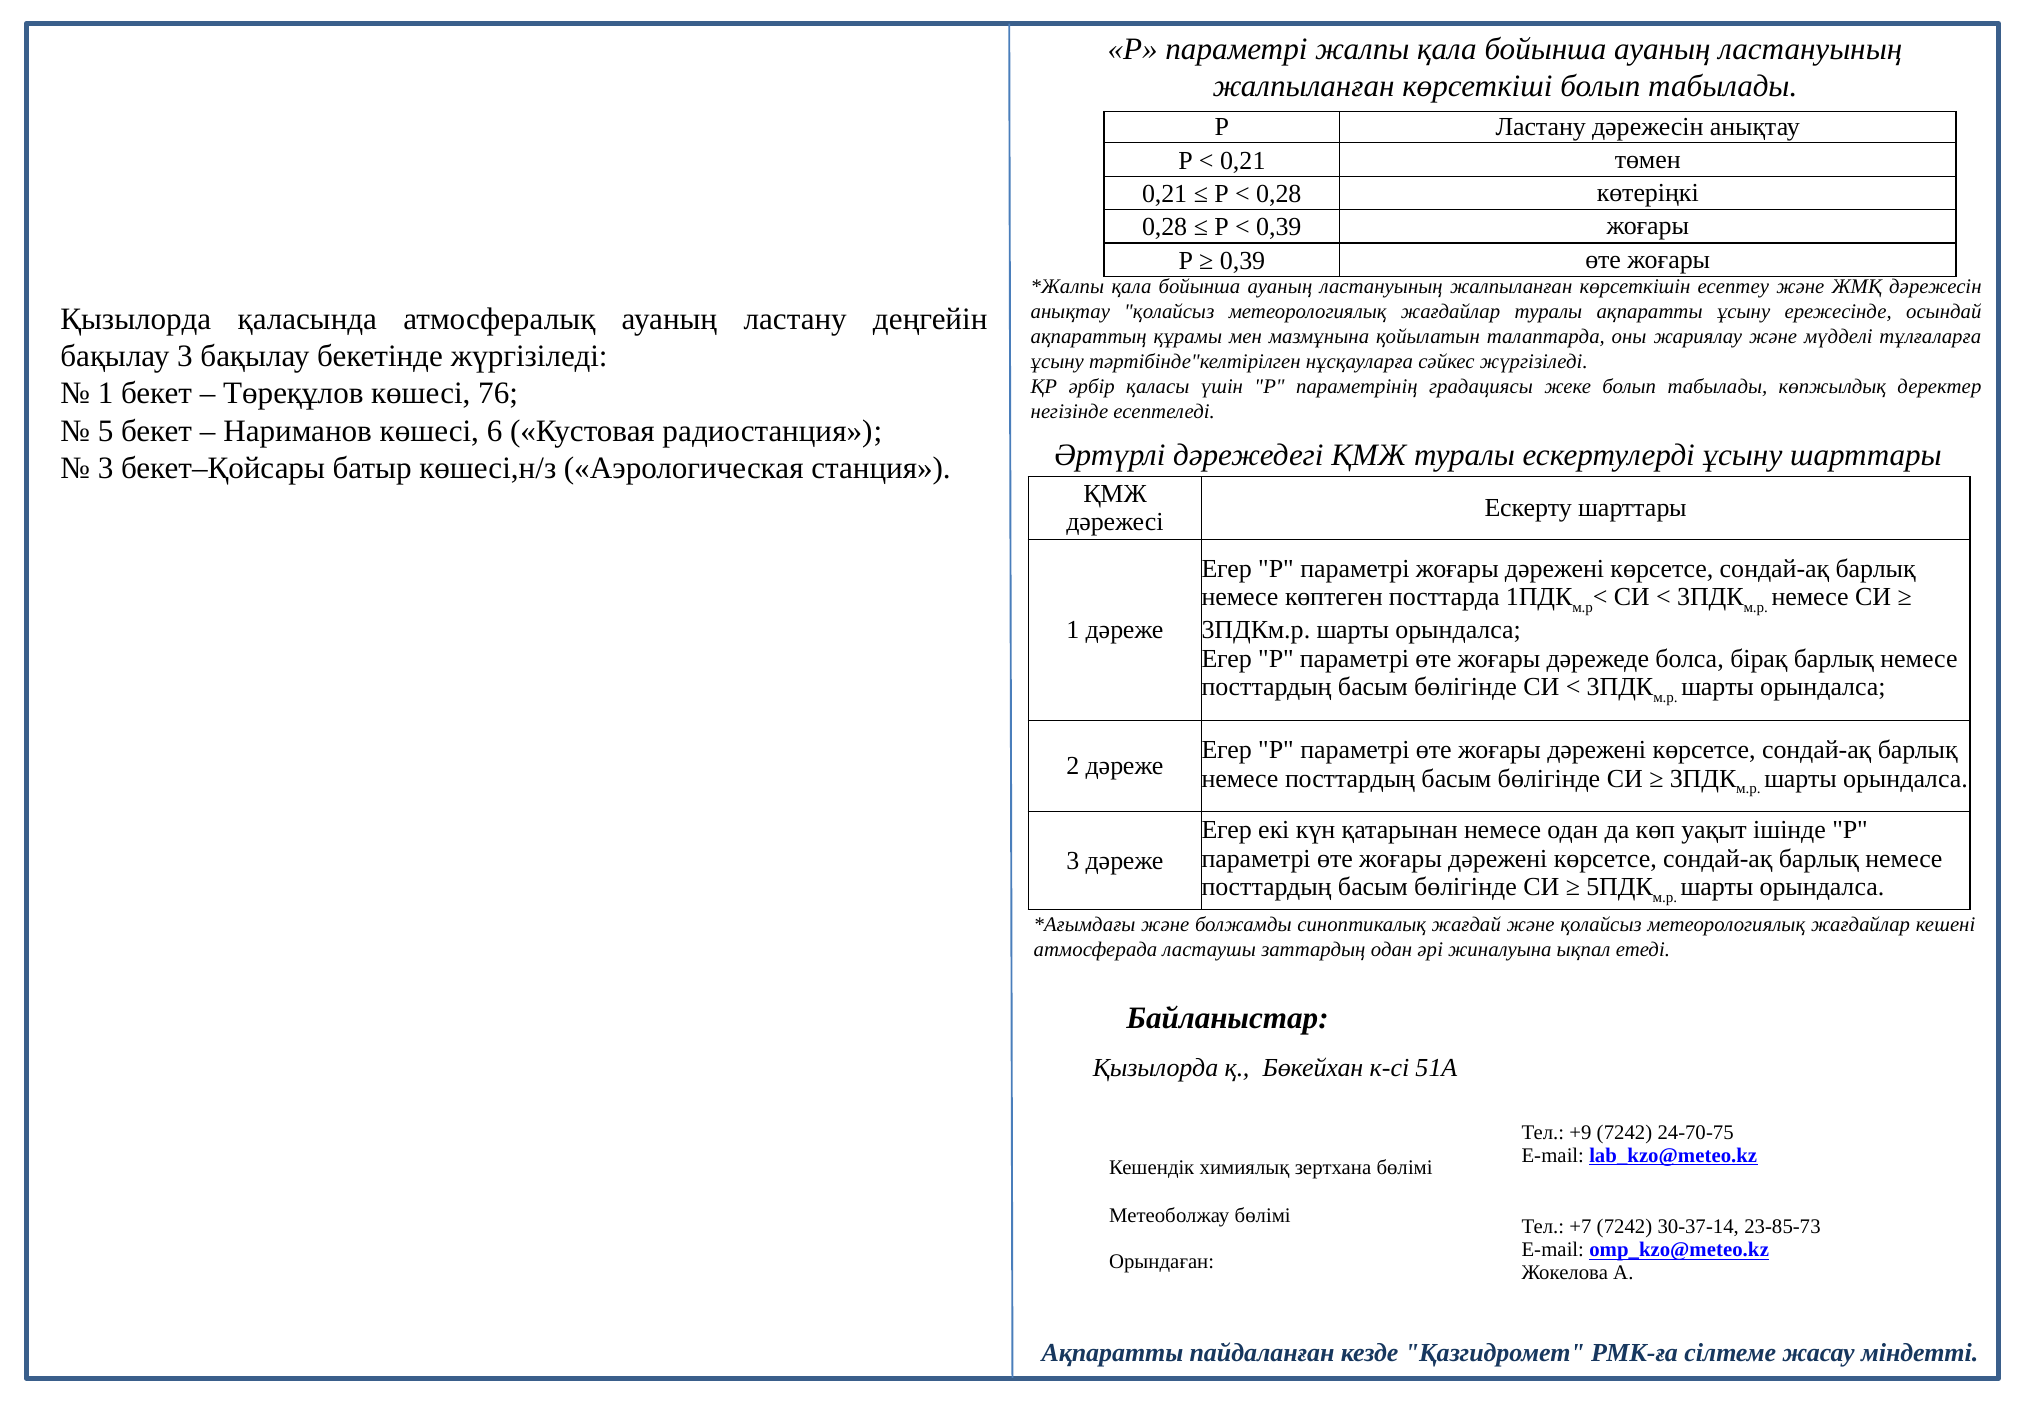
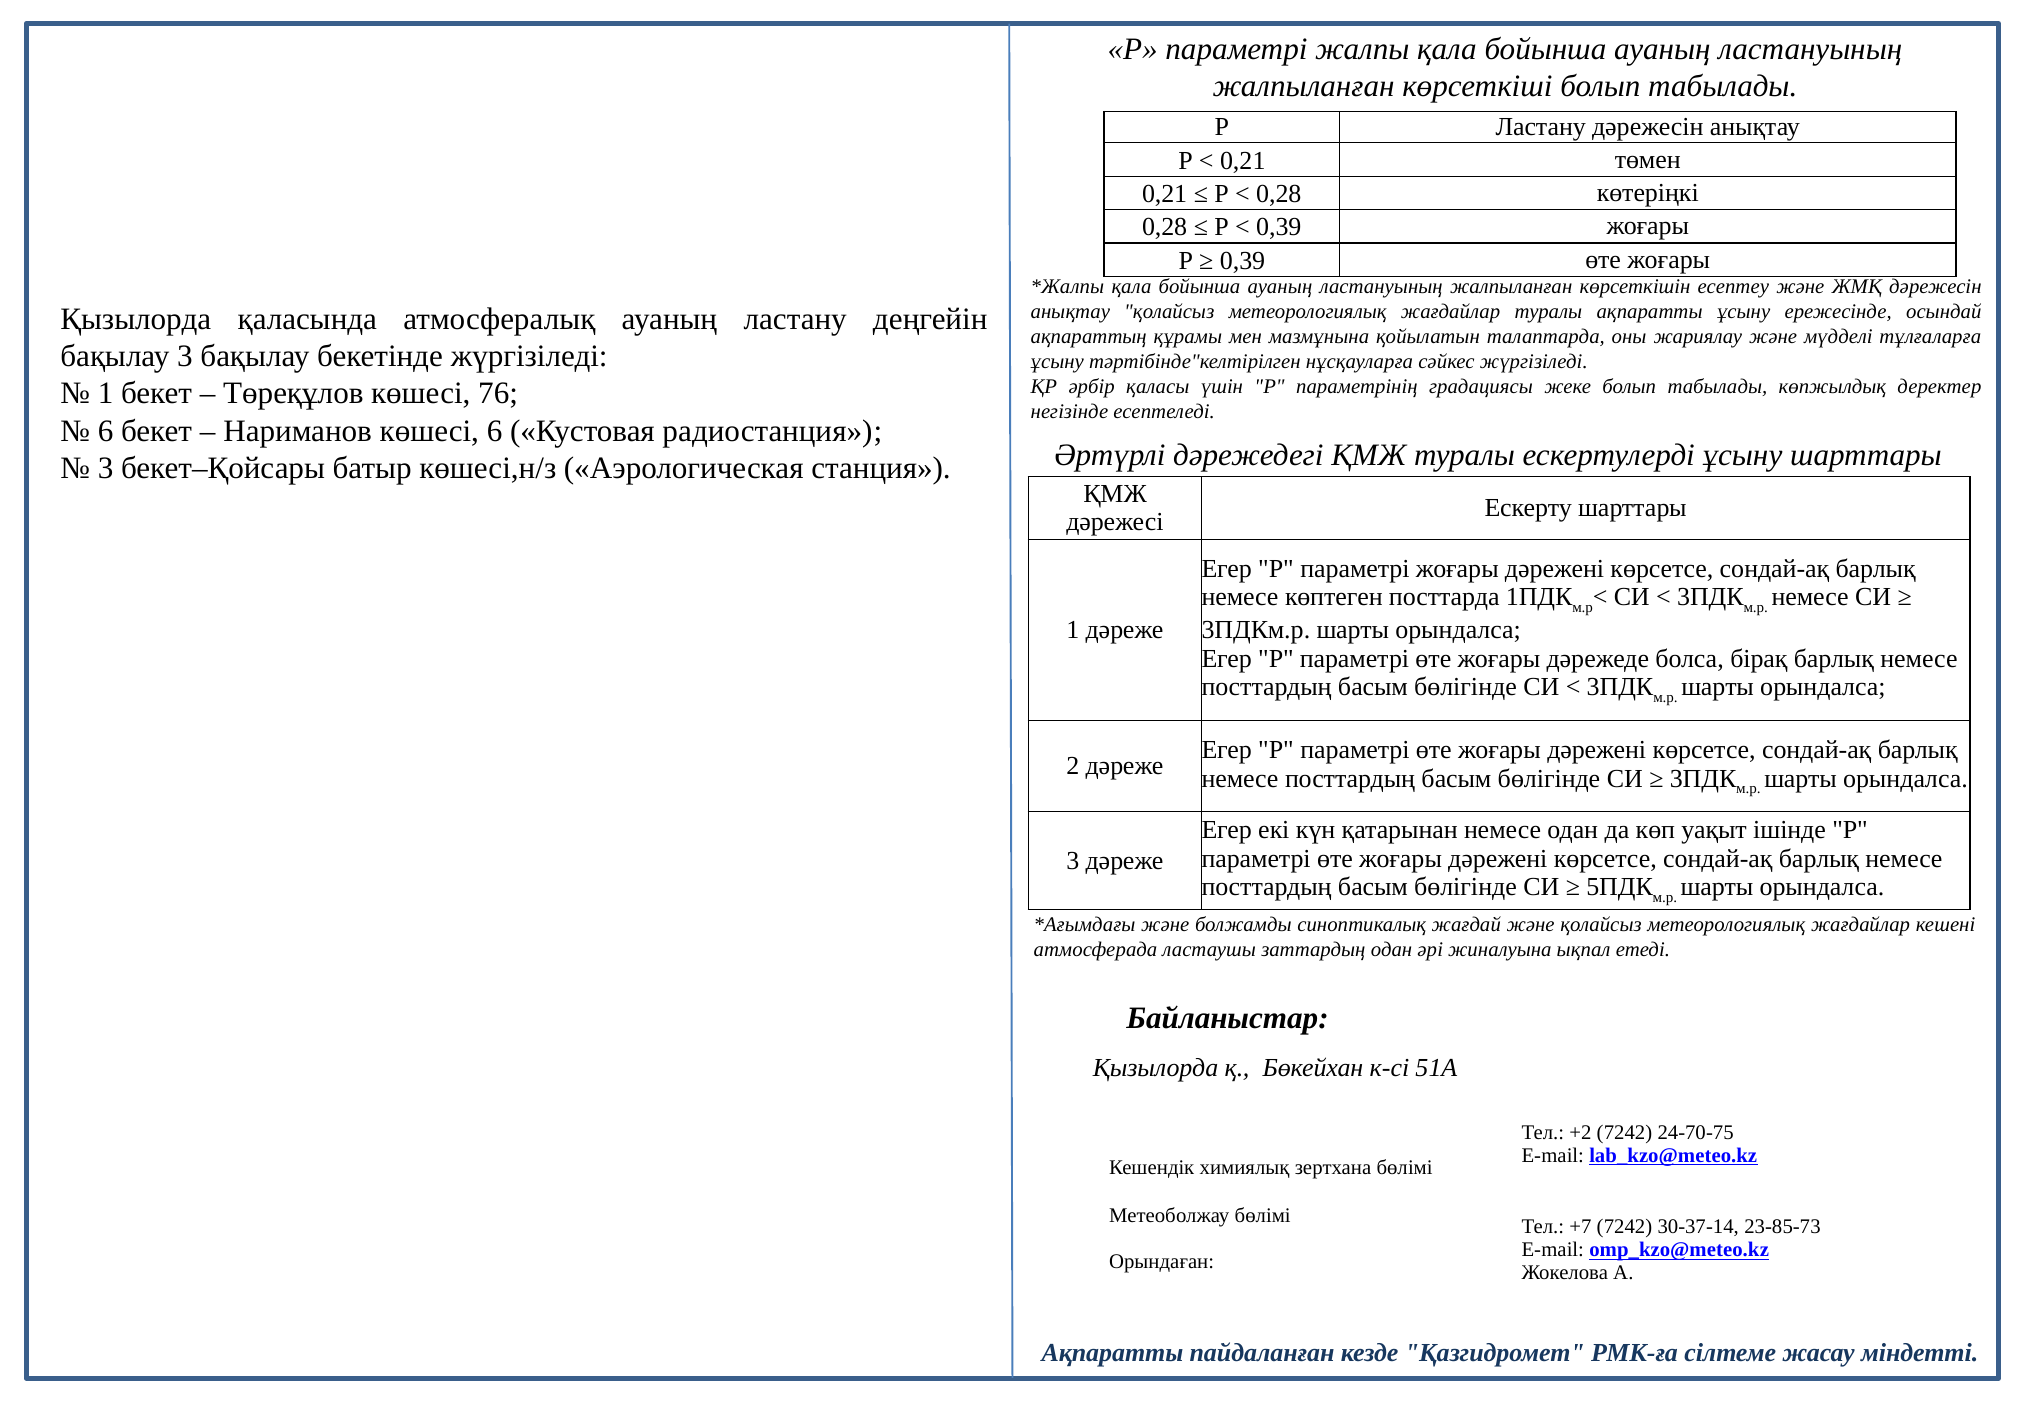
5: 5 -> 6 (106, 431)
+9: +9 -> +2 (1580, 1133)
